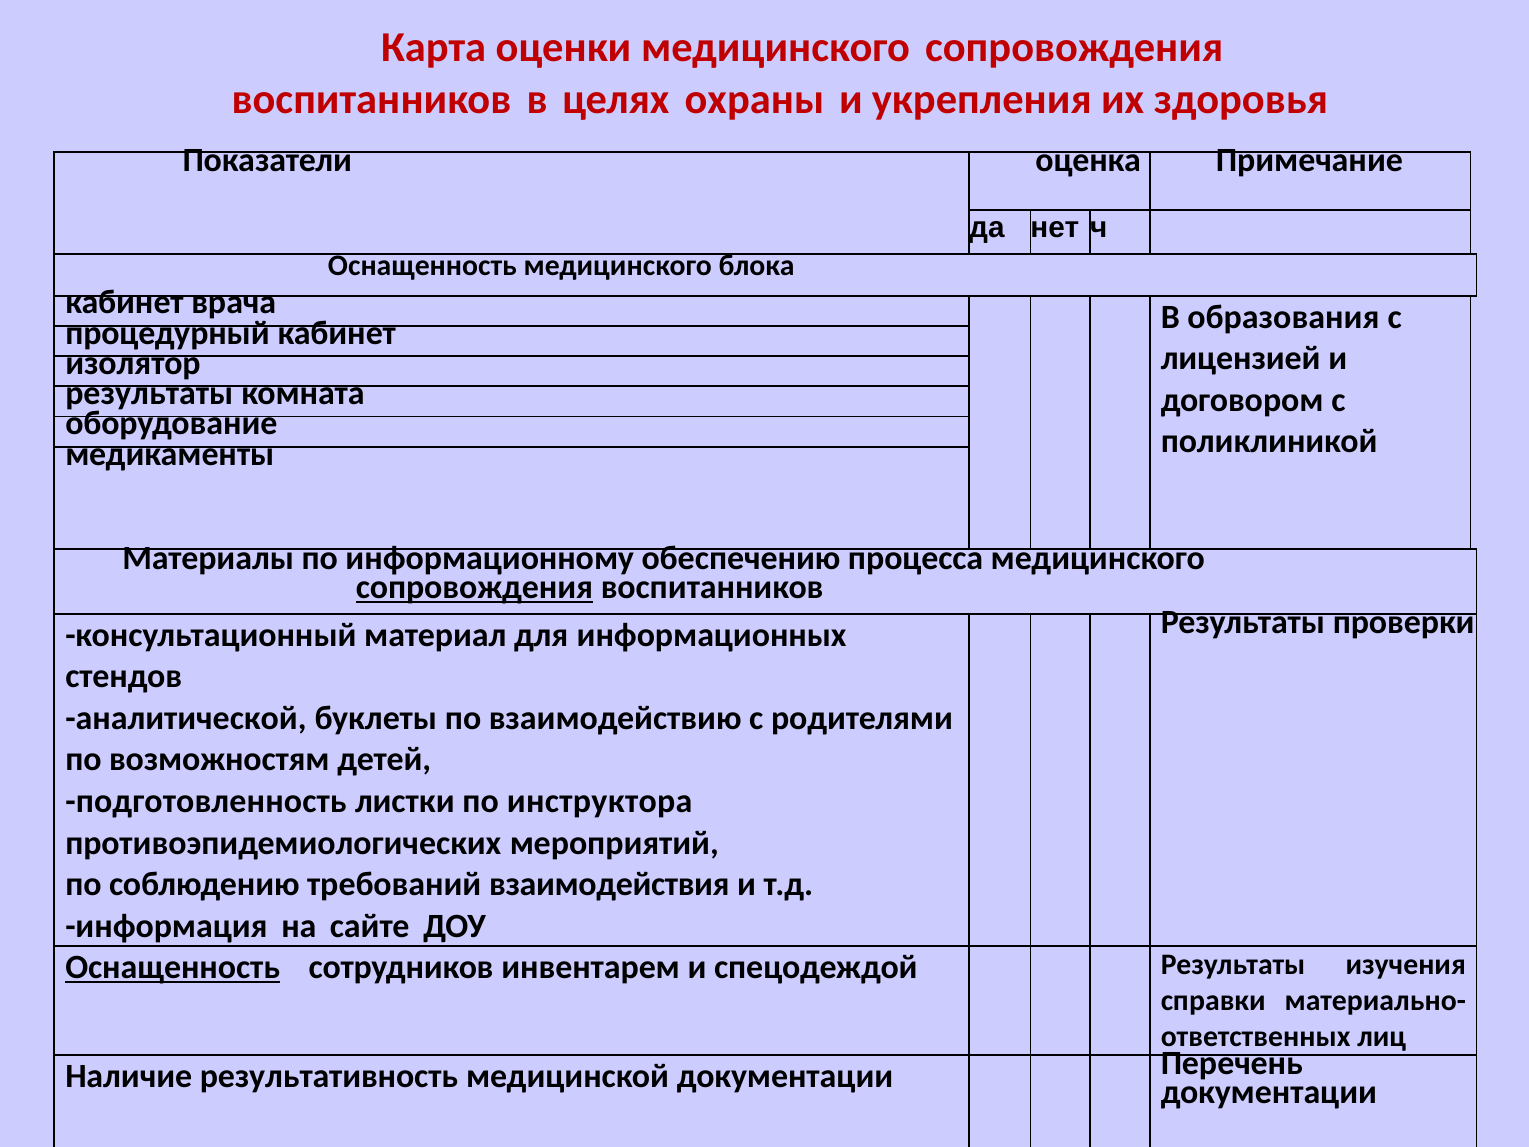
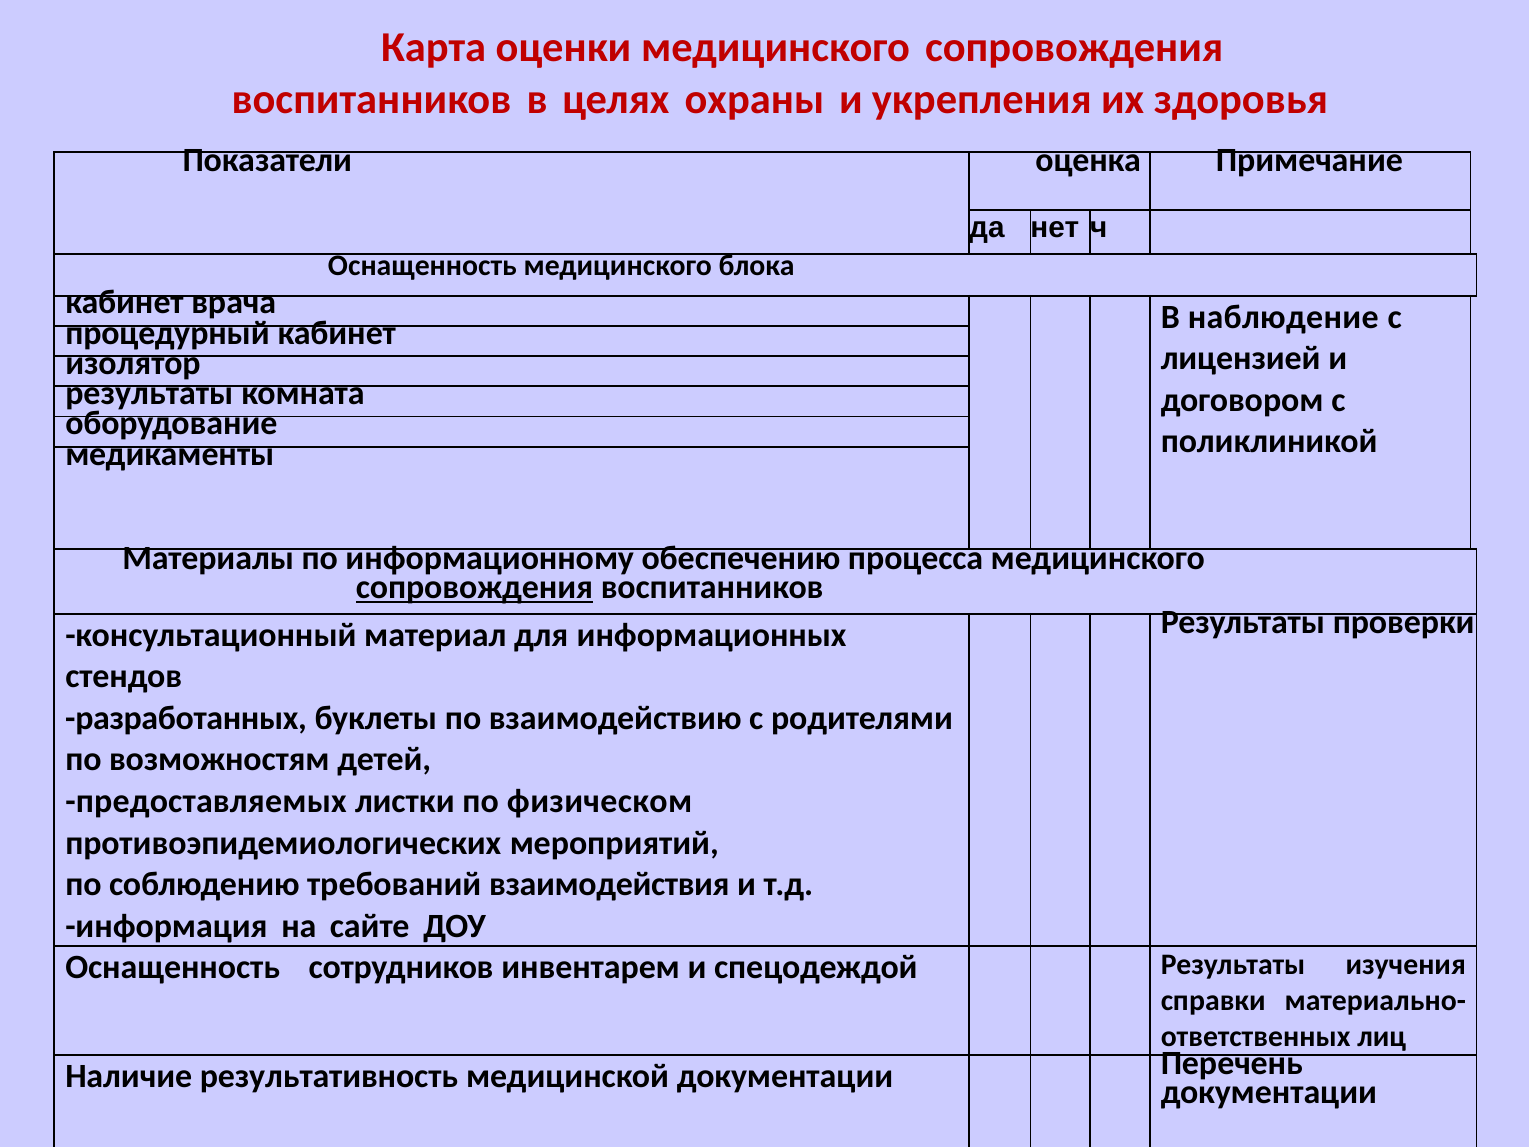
образования: образования -> наблюдение (1283, 317)
аналитической: аналитической -> разработанных (186, 718)
подготовленность: подготовленность -> предоставляемых (206, 801)
инструктора: инструктора -> физическом (600, 801)
Оснащенность underline: present -> none (173, 967)
